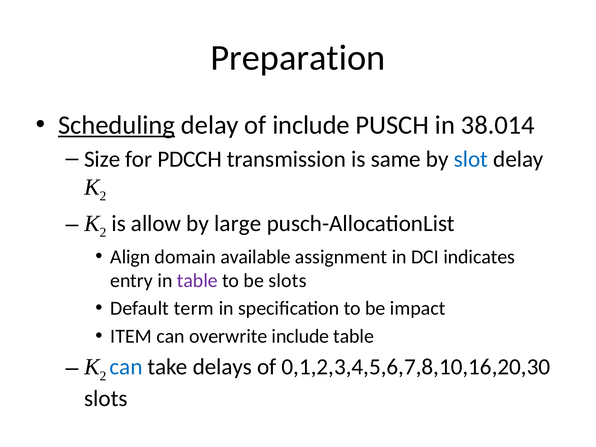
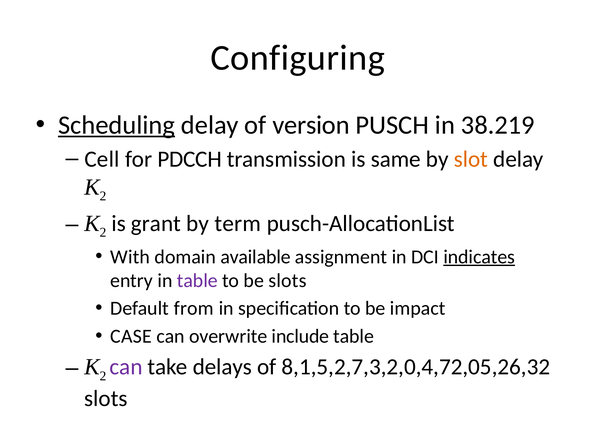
Preparation: Preparation -> Configuring (298, 58)
of include: include -> version (311, 125)
38.014: 38.014 -> 38.219 (498, 125)
Size: Size -> Cell (102, 159)
slot colour: blue -> orange (471, 159)
allow: allow -> grant (156, 223)
large: large -> term (238, 223)
Align: Align -> With (130, 257)
indicates underline: none -> present (479, 257)
term: term -> from (194, 308)
ITEM: ITEM -> CASE (131, 336)
can colour: blue -> purple (126, 367)
0,1,2,3,4,5,6,7,8,10,16,20,30: 0,1,2,3,4,5,6,7,8,10,16,20,30 -> 8,1,5,2,7,3,2,0,4,72,05,26,32 (416, 367)
